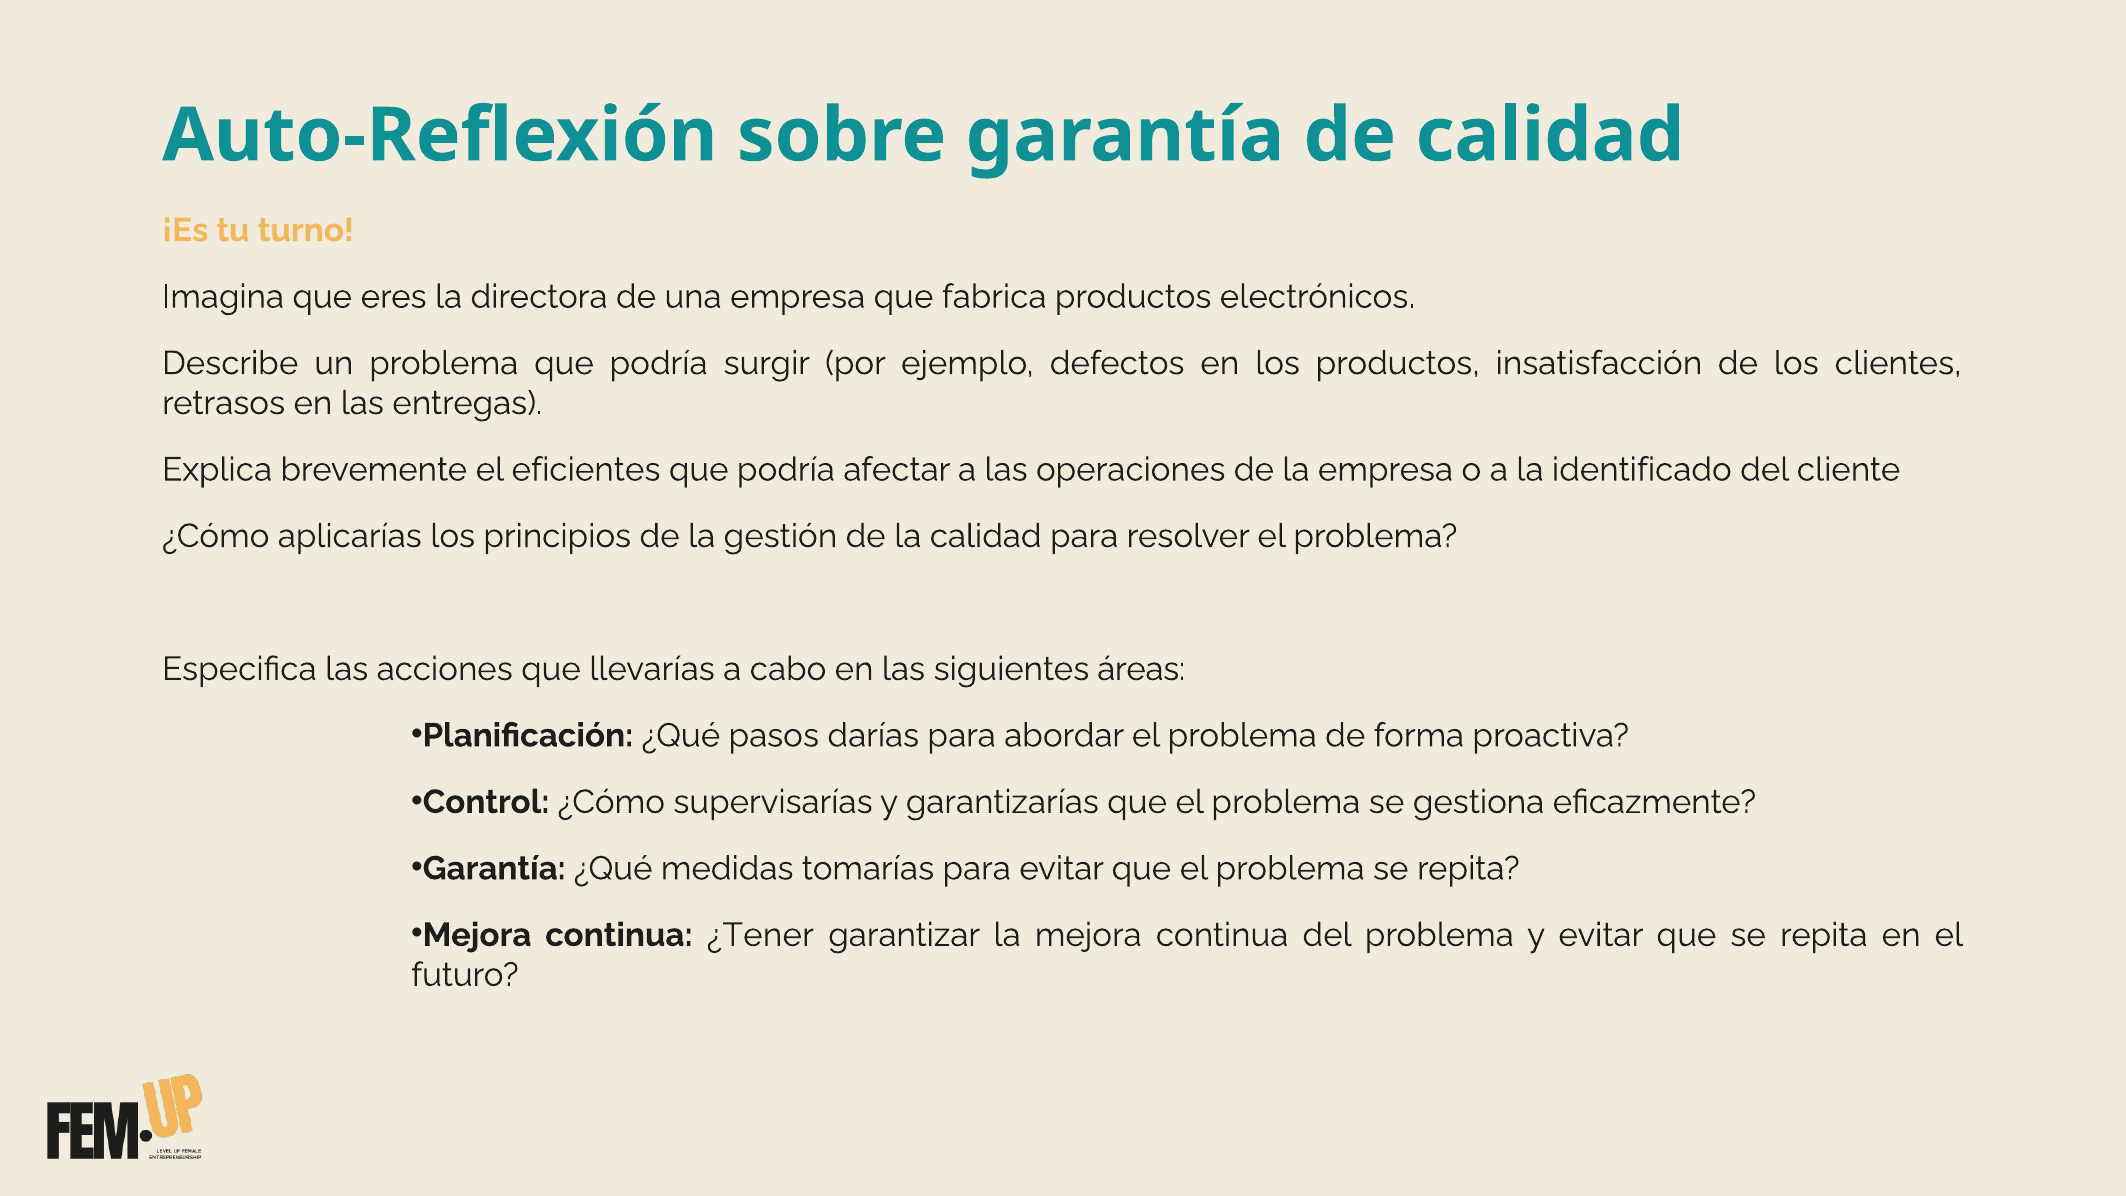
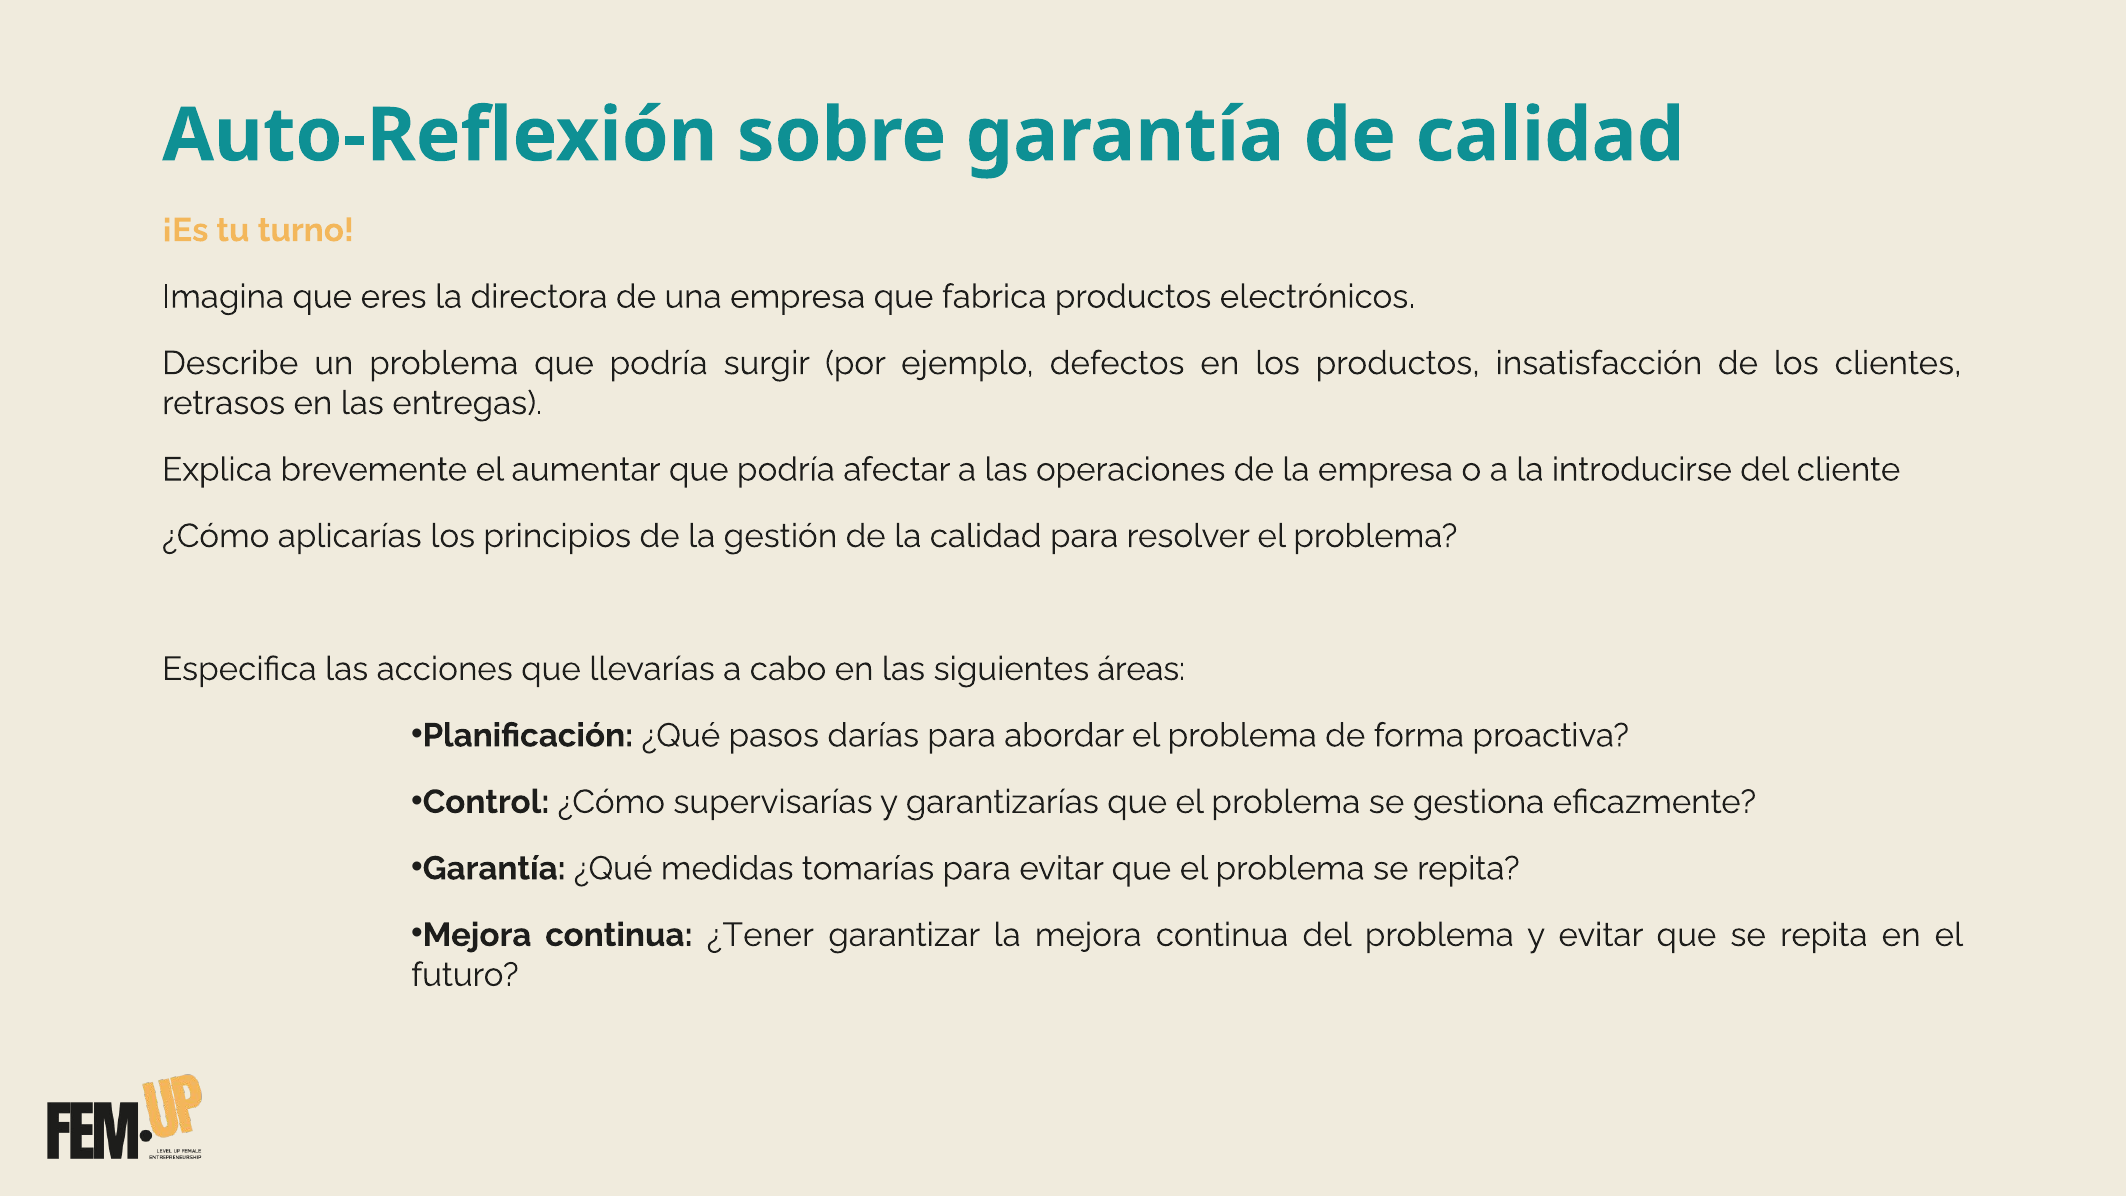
eficientes: eficientes -> aumentar (586, 470)
identificado: identificado -> introducirse (1642, 470)
